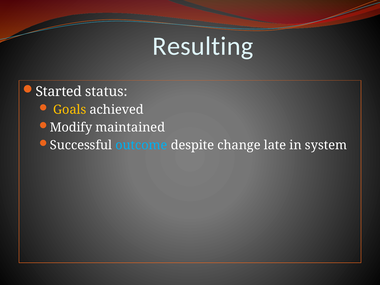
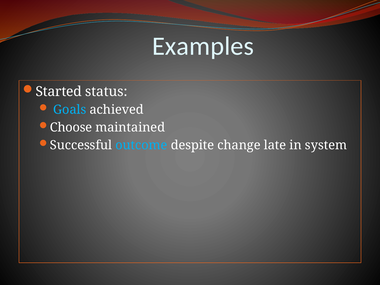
Resulting: Resulting -> Examples (203, 46)
Goals colour: yellow -> light blue (70, 110)
Modify: Modify -> Choose (71, 128)
